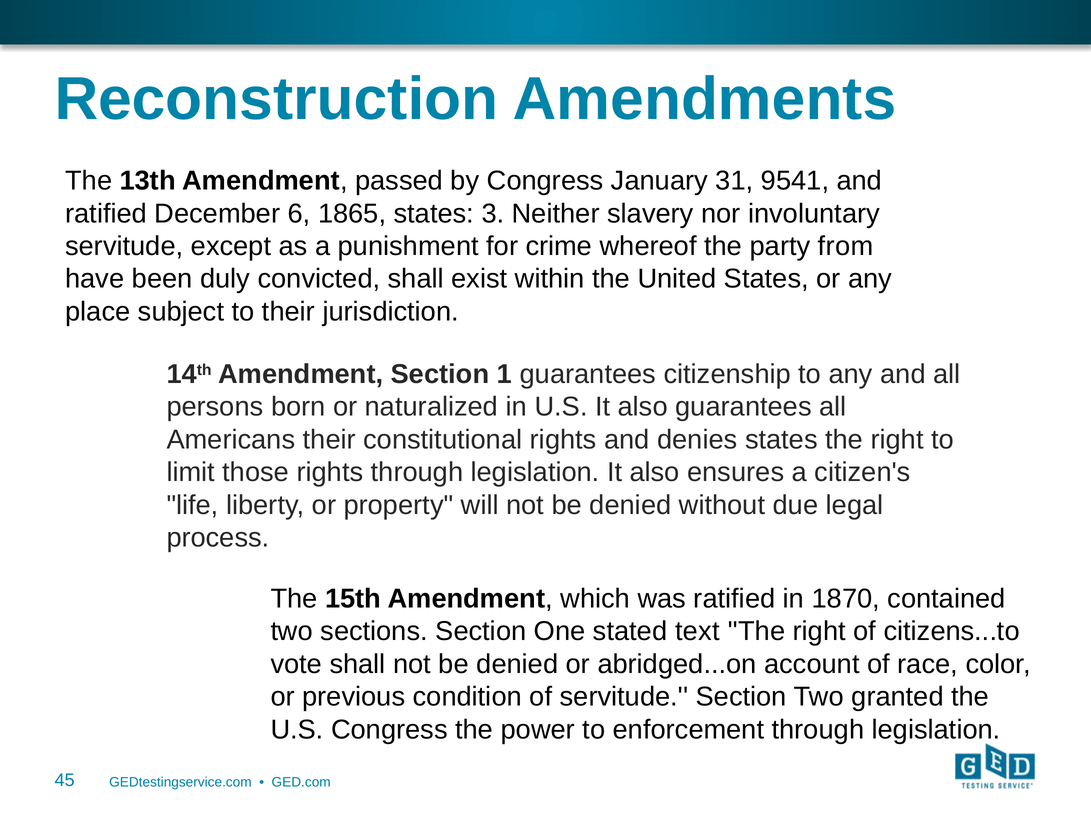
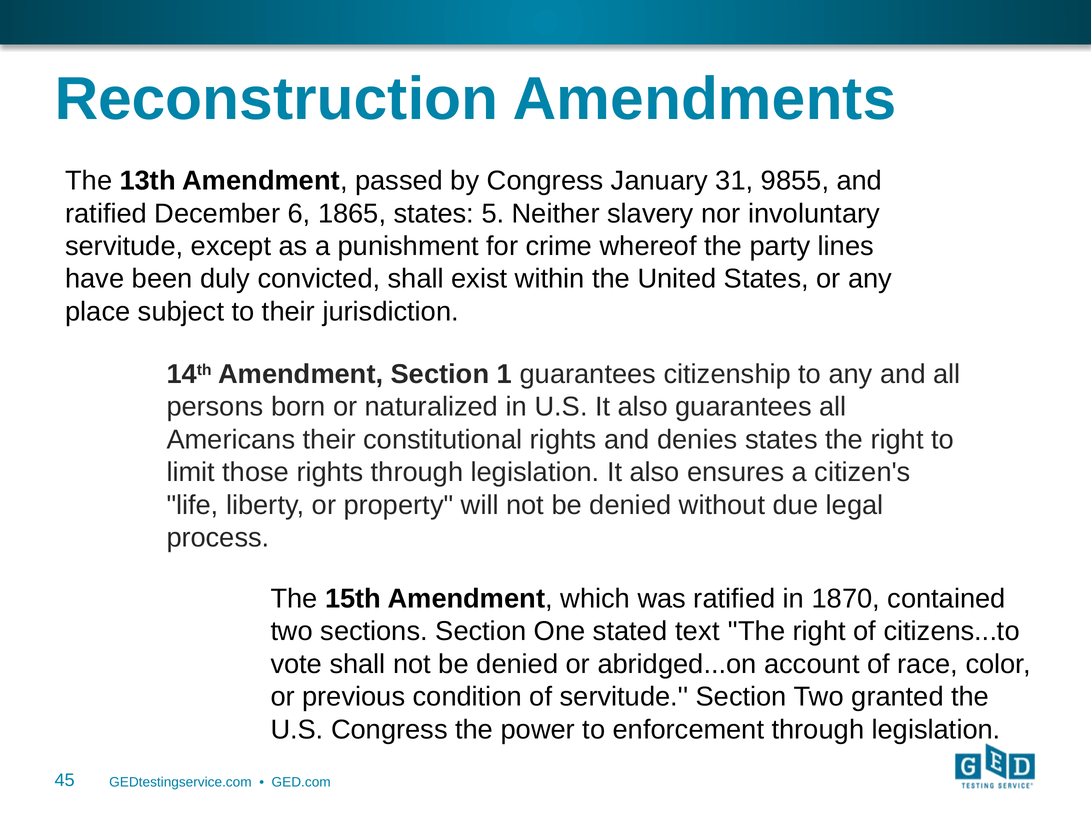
9541: 9541 -> 9855 (795, 181)
3: 3 -> 5 (493, 214)
from: from -> lines (846, 246)
